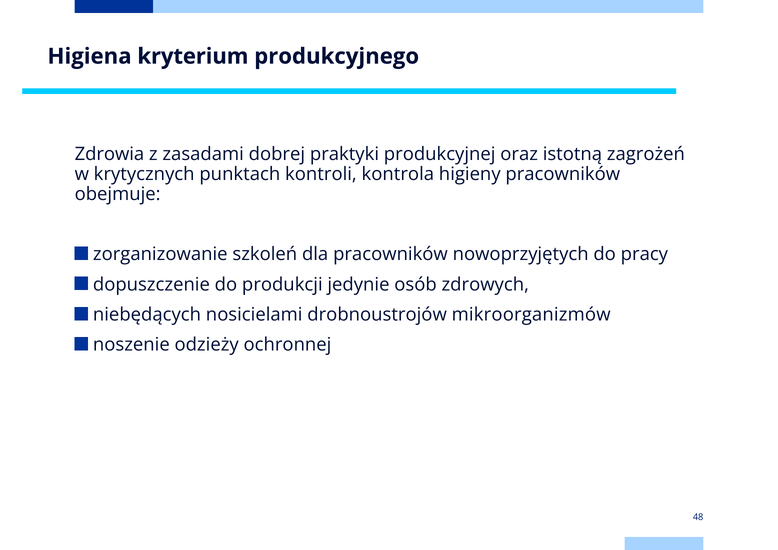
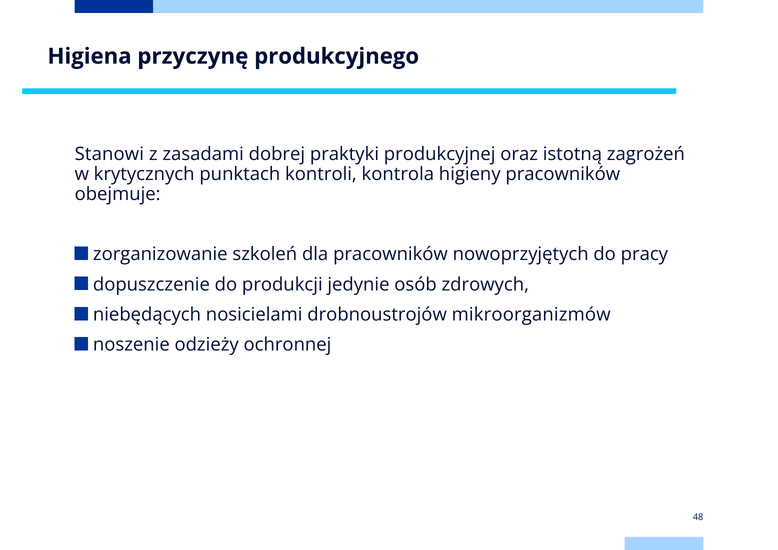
kryterium: kryterium -> przyczynę (193, 56)
Zdrowia: Zdrowia -> Stanowi (109, 154)
